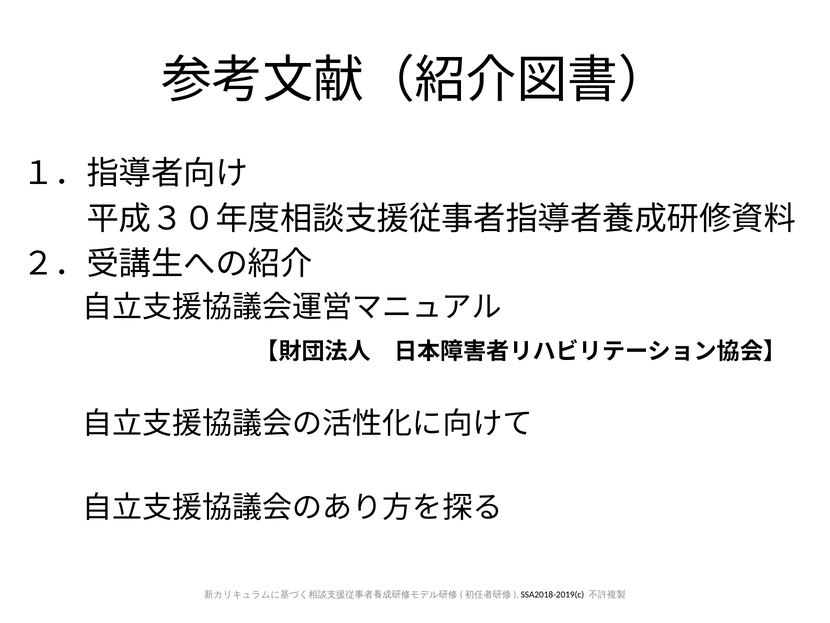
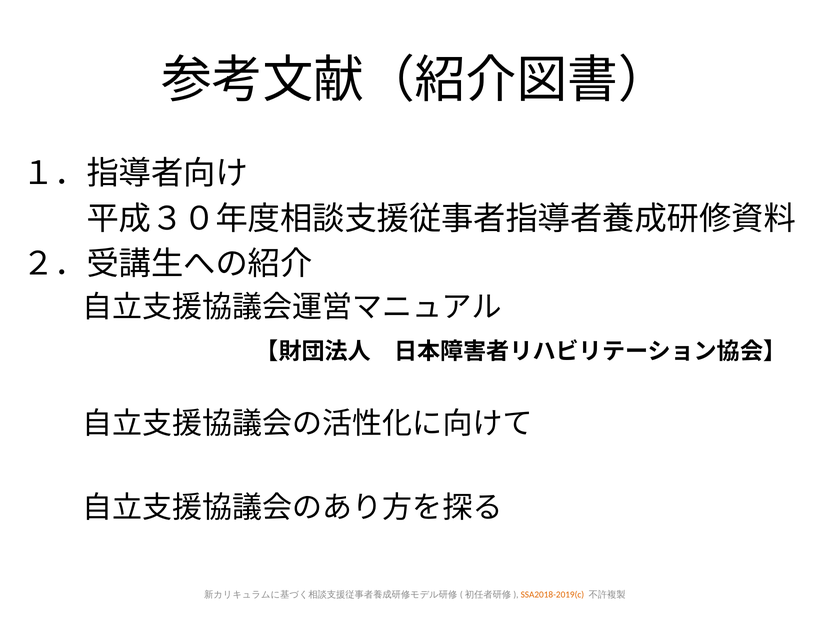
SSA2018-2019(c colour: black -> orange (552, 594)
